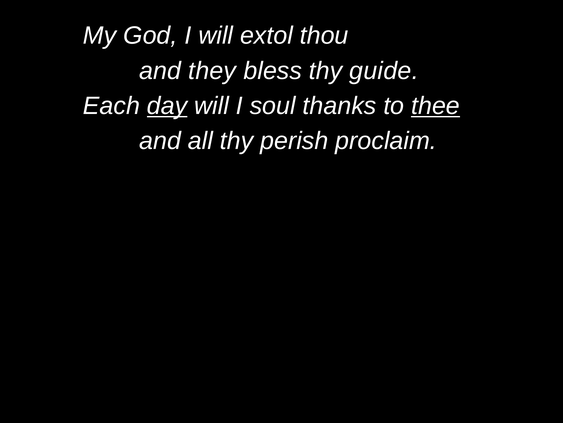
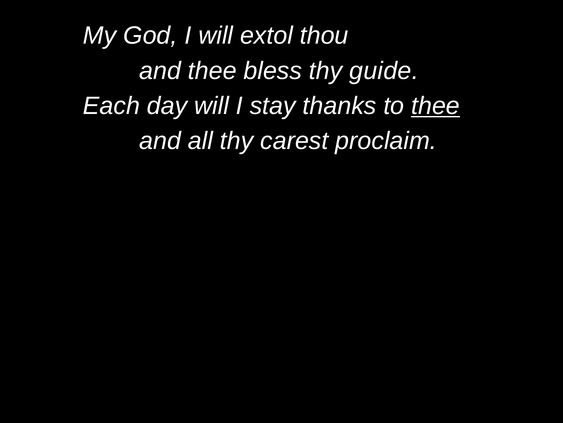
and they: they -> thee (212, 71)
day underline: present -> none (167, 106)
soul: soul -> stay (273, 106)
perish: perish -> carest (294, 141)
